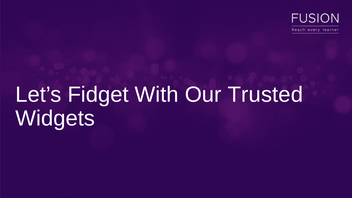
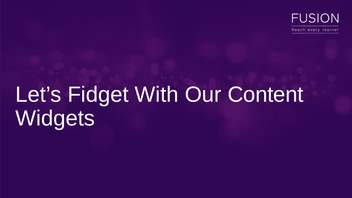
Trusted: Trusted -> Content (265, 95)
